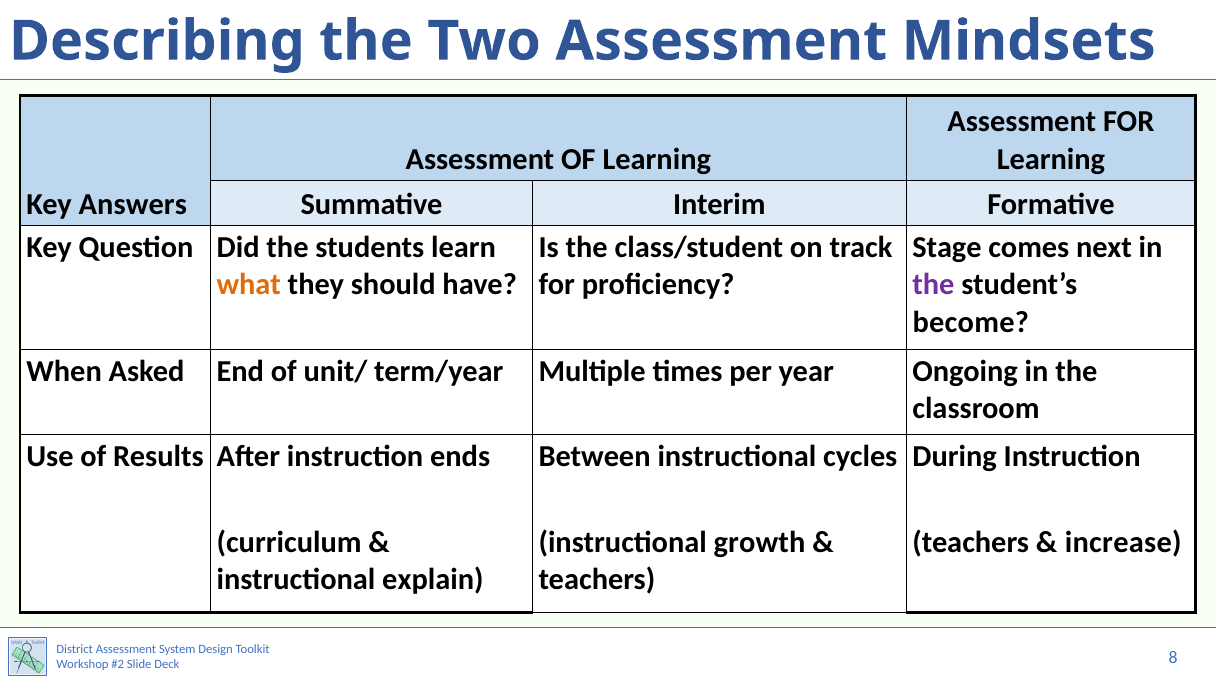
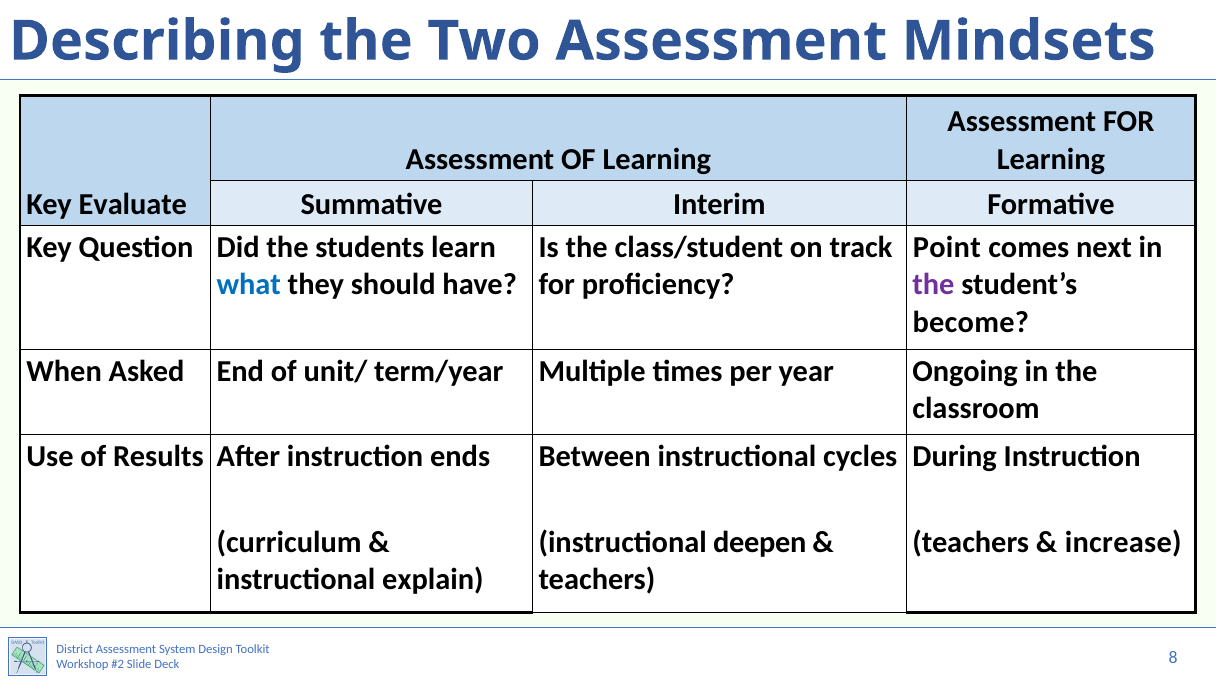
Answers: Answers -> Evaluate (133, 205)
Stage: Stage -> Point (947, 248)
what colour: orange -> blue (249, 285)
growth: growth -> deepen (760, 542)
